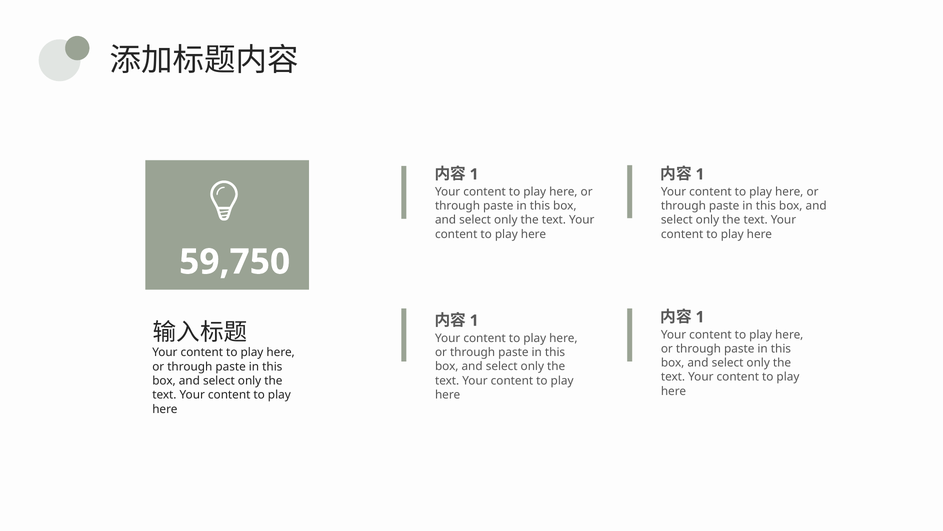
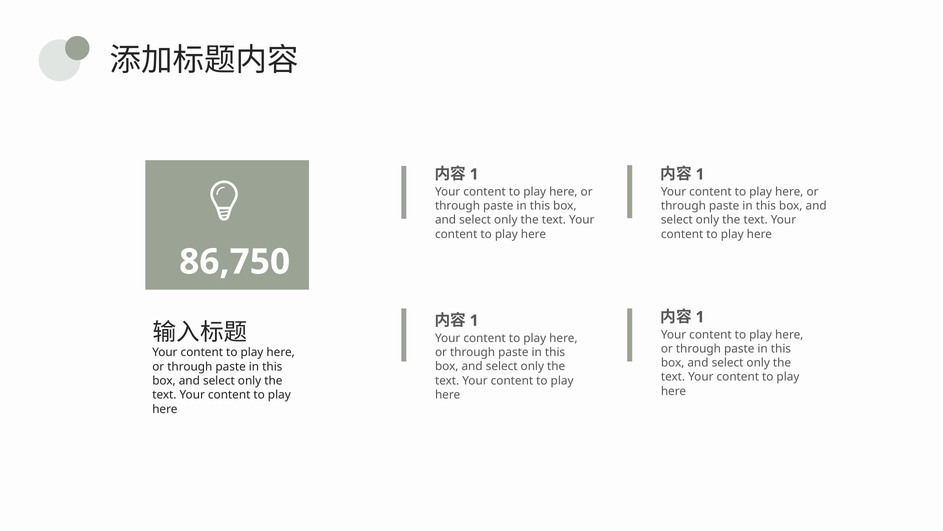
59,750: 59,750 -> 86,750 (235, 262)
